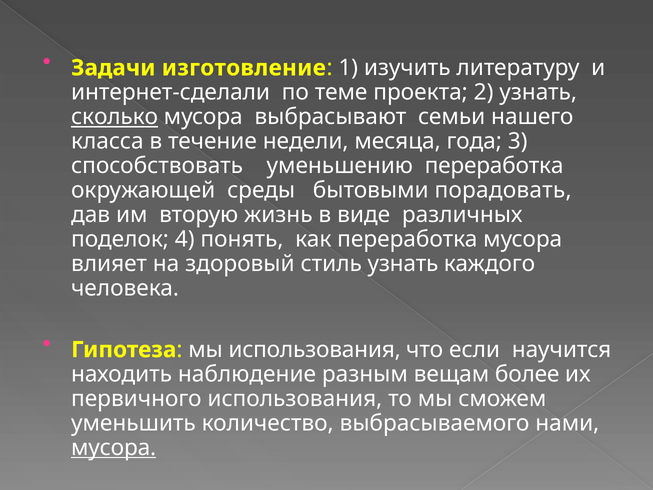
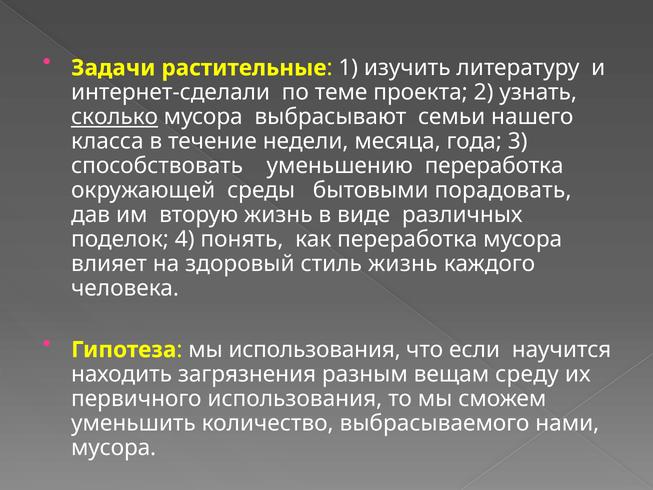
изготовление: изготовление -> растительные (244, 68)
стиль узнать: узнать -> жизнь (403, 264)
наблюдение: наблюдение -> загрязнения (247, 374)
более: более -> среду (527, 374)
мусора underline: present -> none (114, 447)
